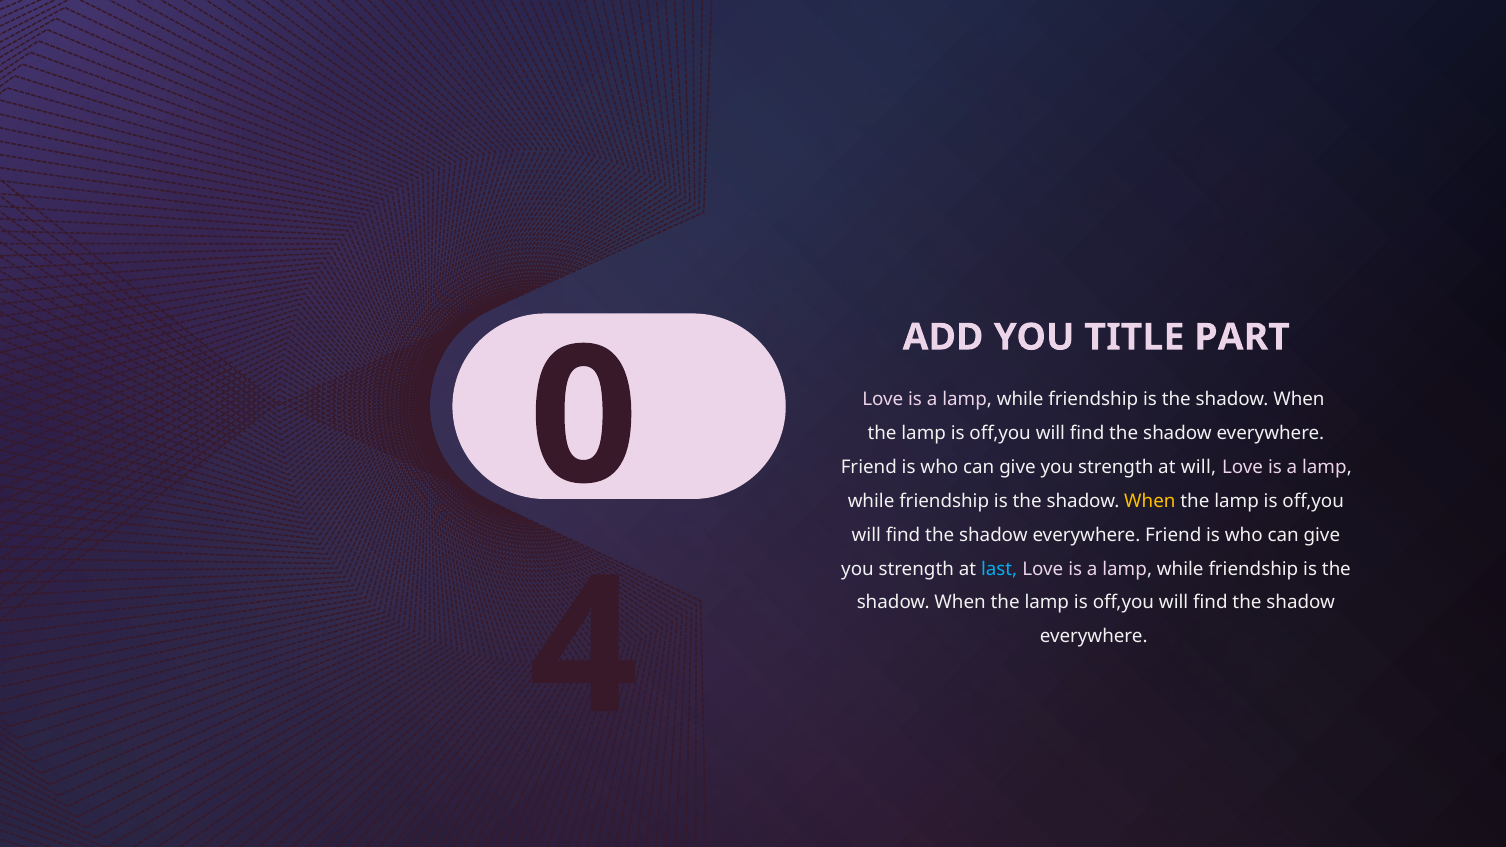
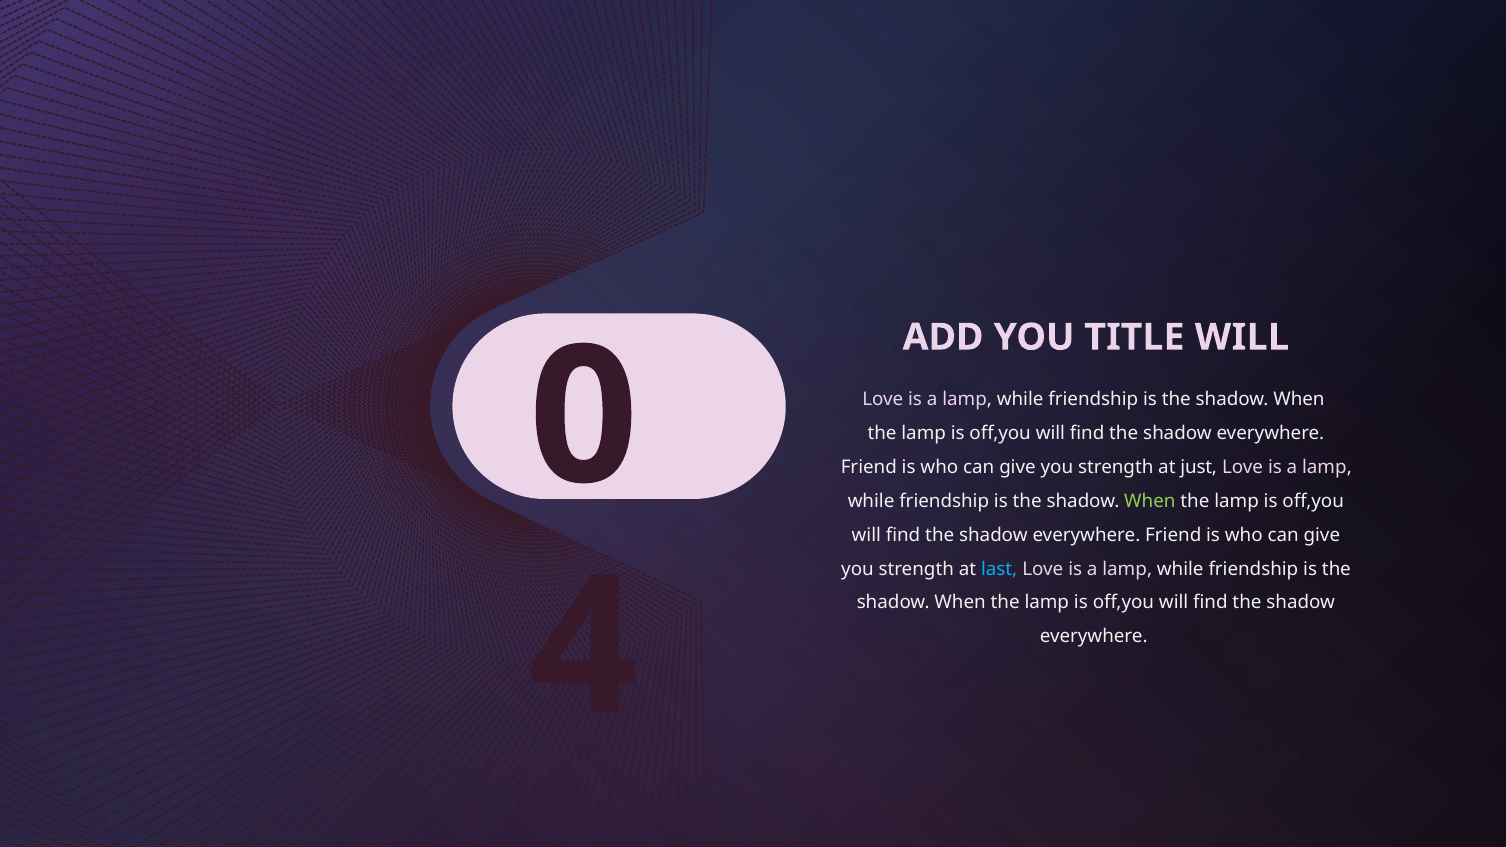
TITLE PART: PART -> WILL (1242, 337)
at will: will -> just (1199, 467)
When colour: yellow -> light green (1150, 501)
